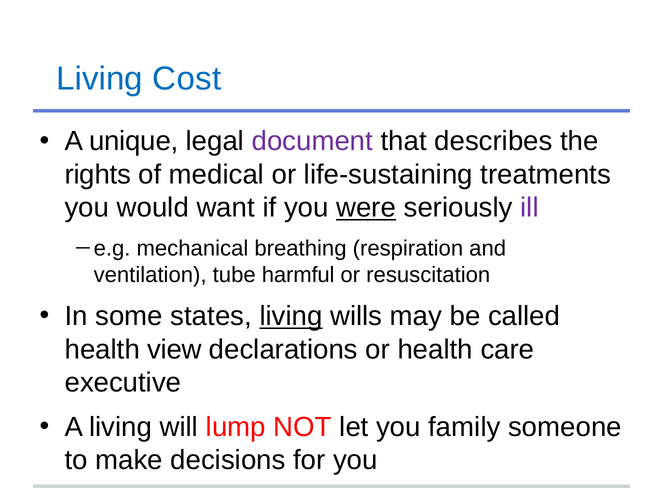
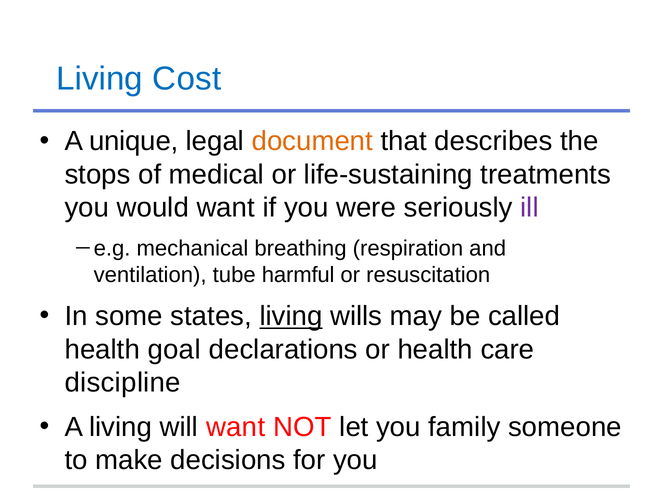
document colour: purple -> orange (312, 141)
rights: rights -> stops (98, 174)
were underline: present -> none (366, 207)
view: view -> goal (174, 349)
executive: executive -> discipline (123, 382)
will lump: lump -> want (236, 426)
